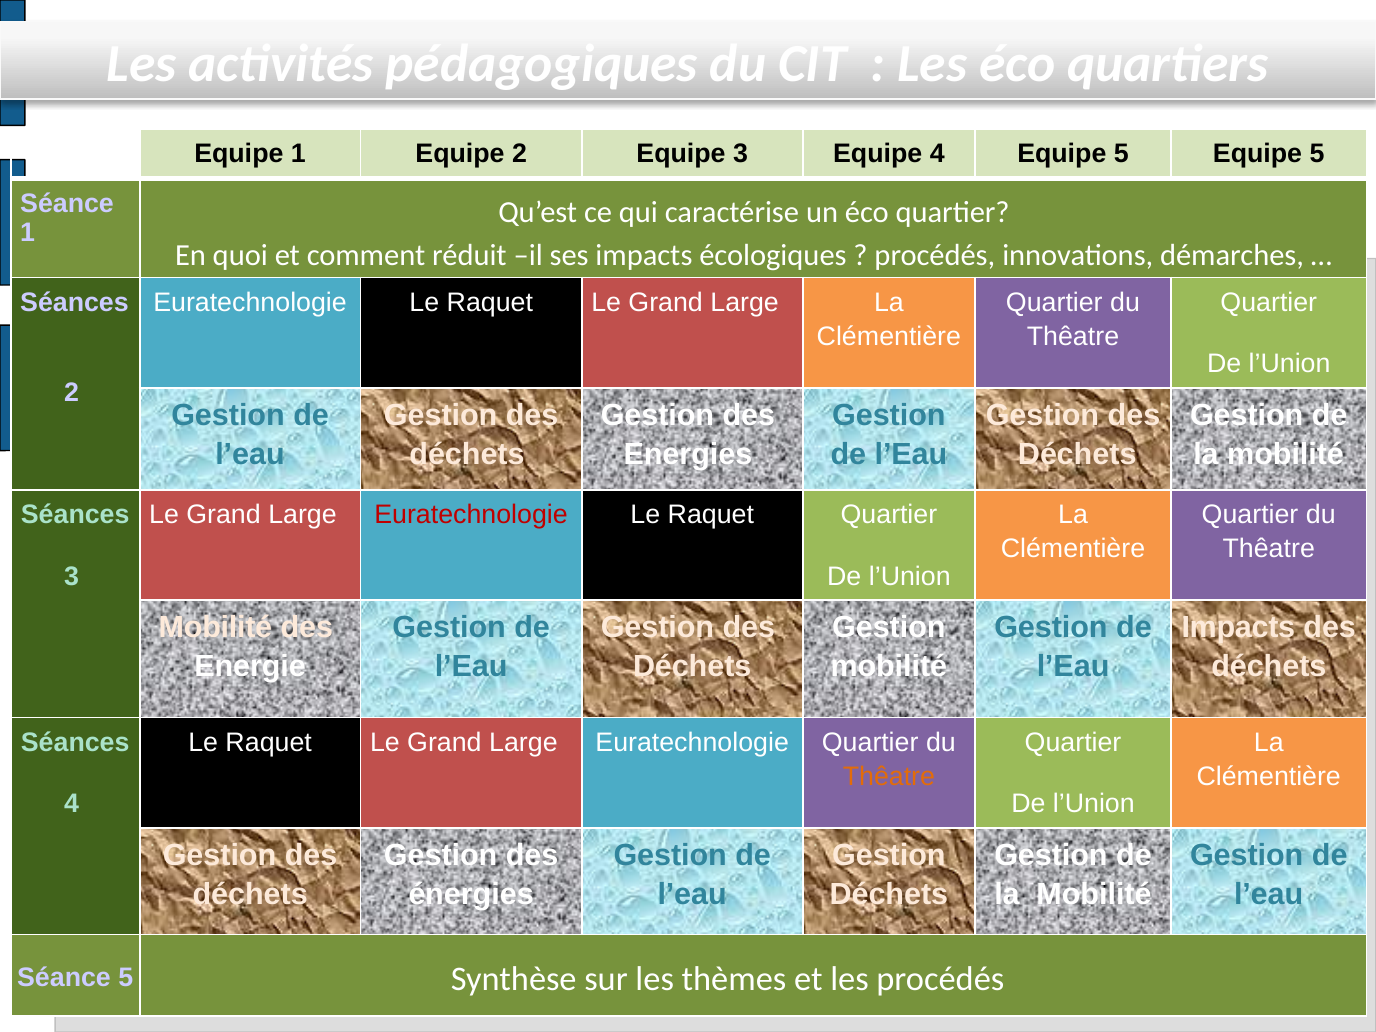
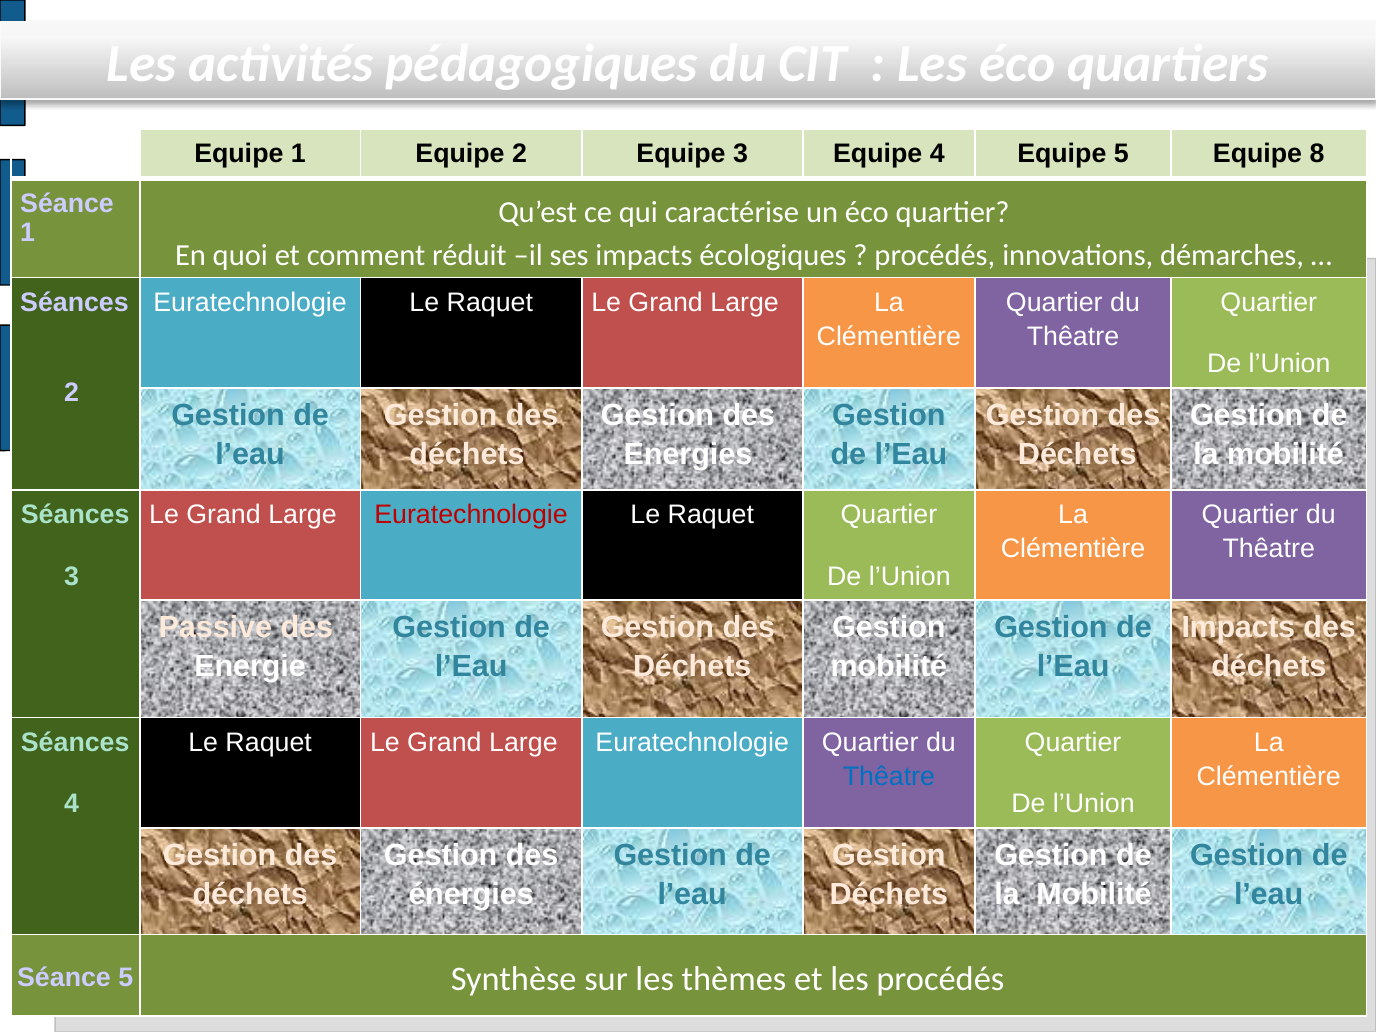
5 Equipe 5: 5 -> 8 (1317, 154)
Mobilité: Mobilité -> Passive (215, 628)
Thêatre colour: orange -> blue (889, 777)
